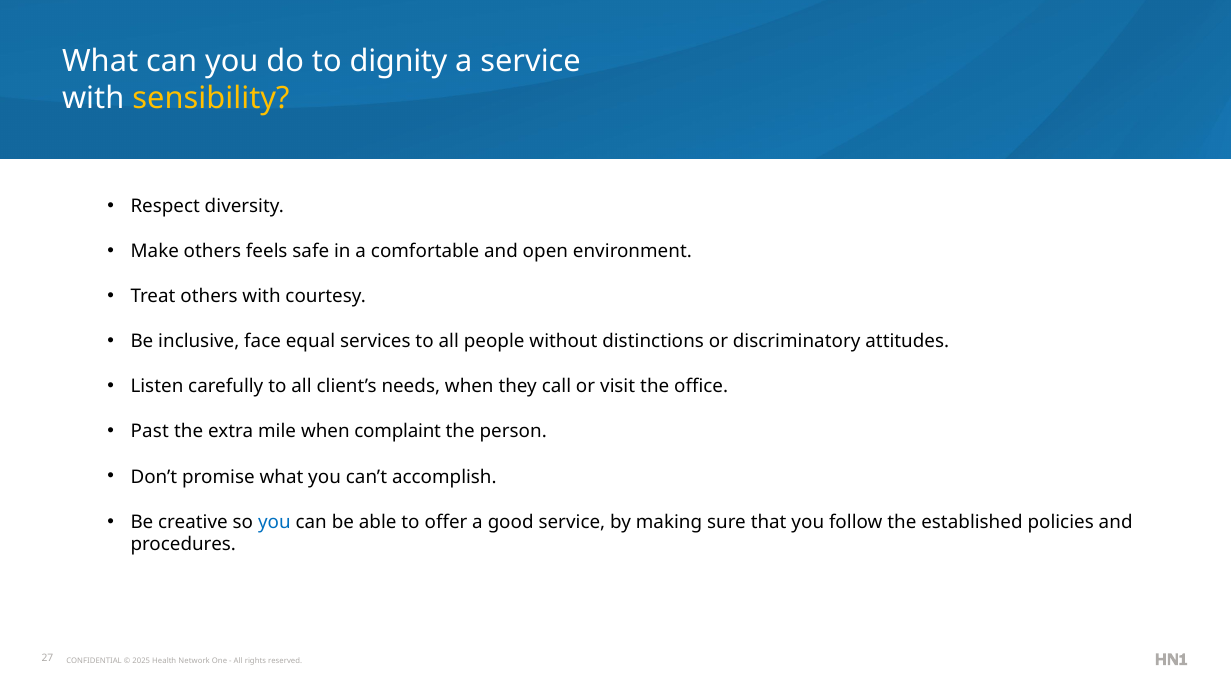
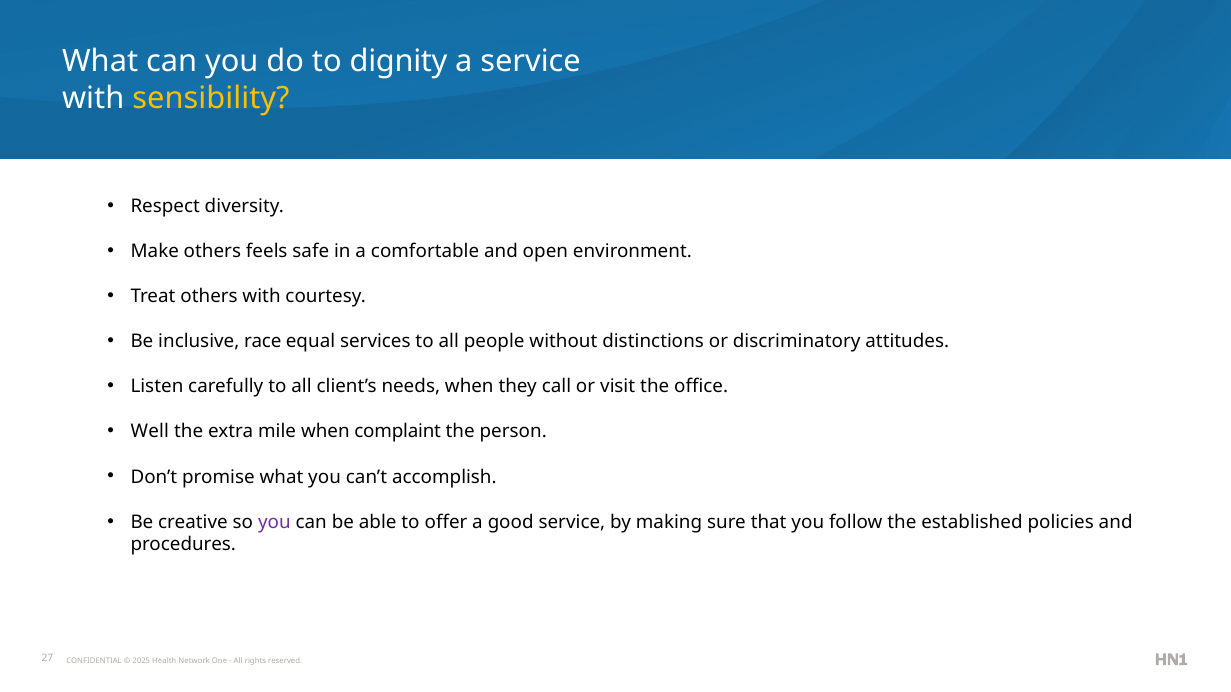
face: face -> race (263, 342)
Past: Past -> Well (150, 432)
you colour: blue -> purple (274, 522)
